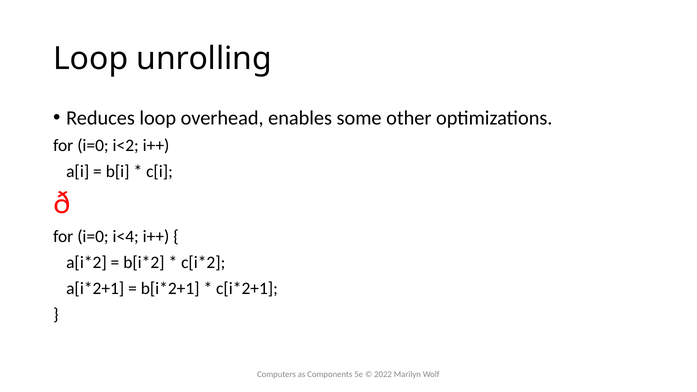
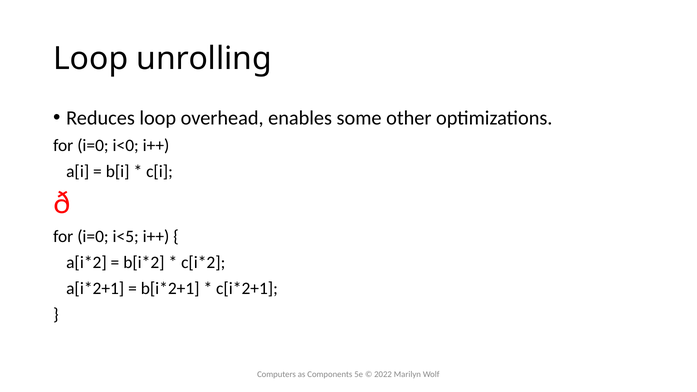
i<2: i<2 -> i<0 (126, 146)
i<4: i<4 -> i<5 (126, 236)
